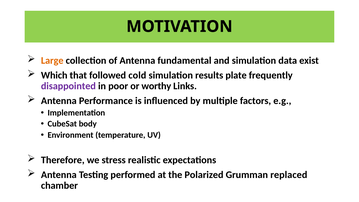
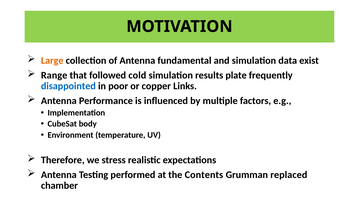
Which: Which -> Range (54, 75)
disappointed colour: purple -> blue (68, 86)
worthy: worthy -> copper (156, 86)
Polarized: Polarized -> Contents (204, 175)
